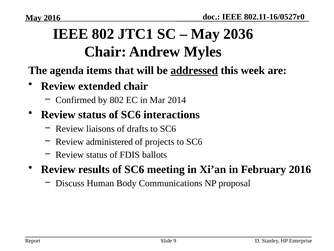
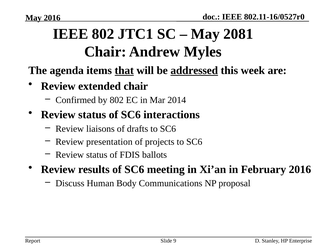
2036: 2036 -> 2081 (238, 34)
that underline: none -> present (124, 70)
administered: administered -> presentation (109, 141)
